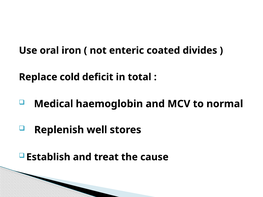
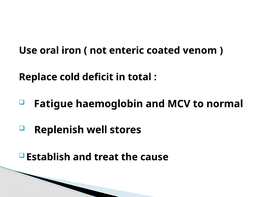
divides: divides -> venom (200, 51)
Medical: Medical -> Fatigue (53, 104)
